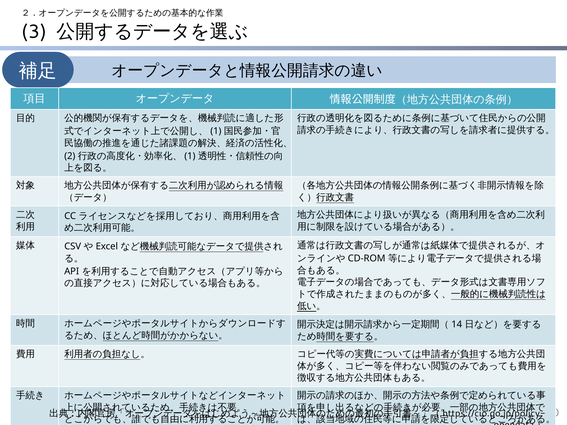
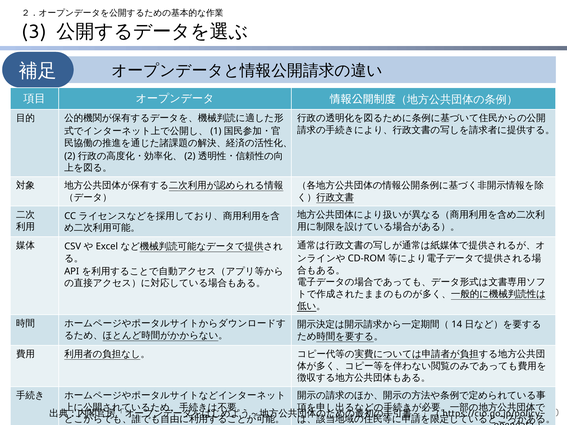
1: 1 -> 2 (190, 156)
